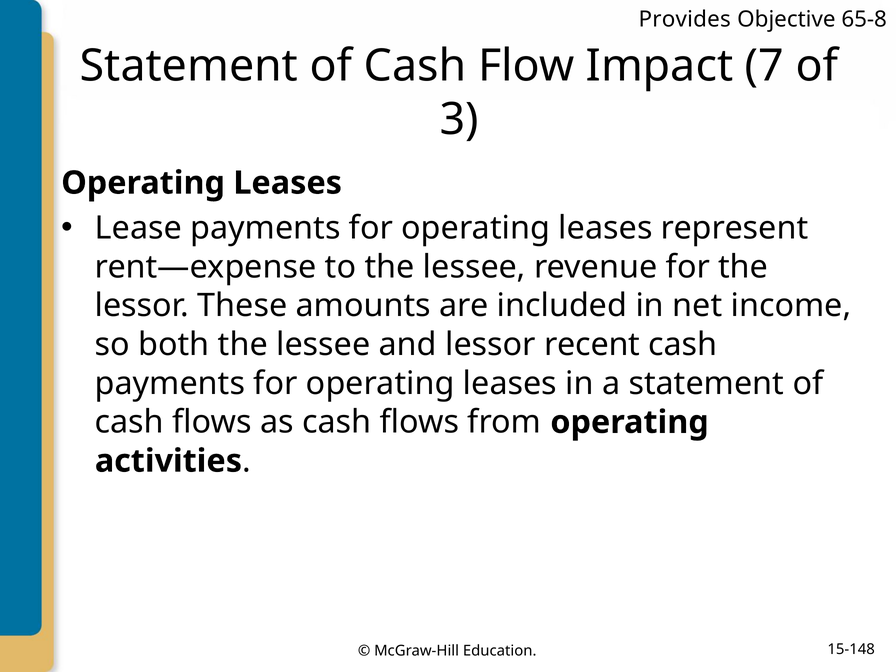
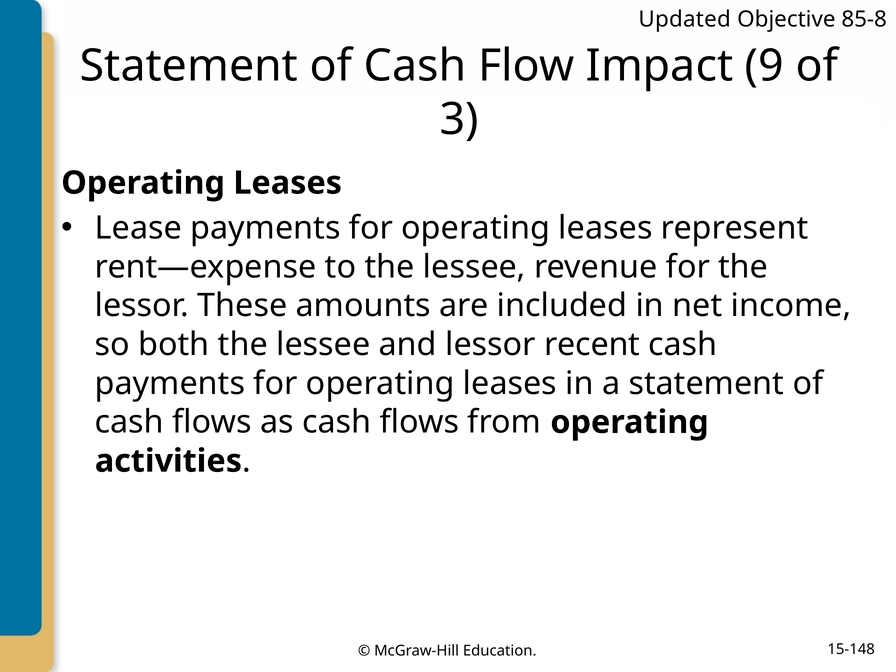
Provides: Provides -> Updated (685, 19)
65-8: 65-8 -> 85-8 (864, 19)
7: 7 -> 9 (764, 66)
